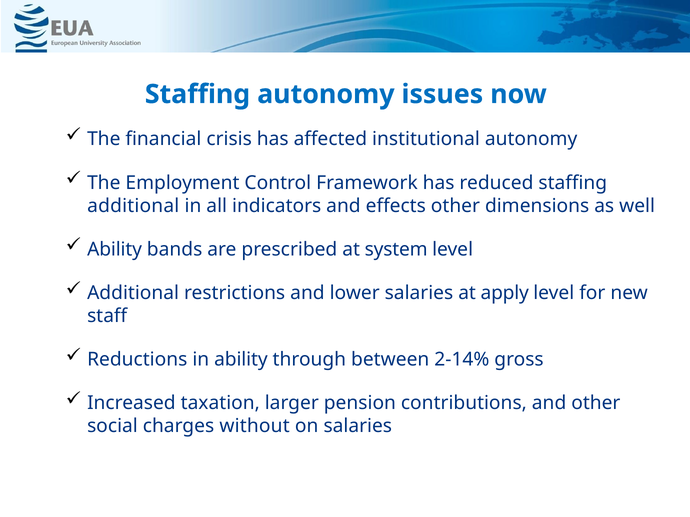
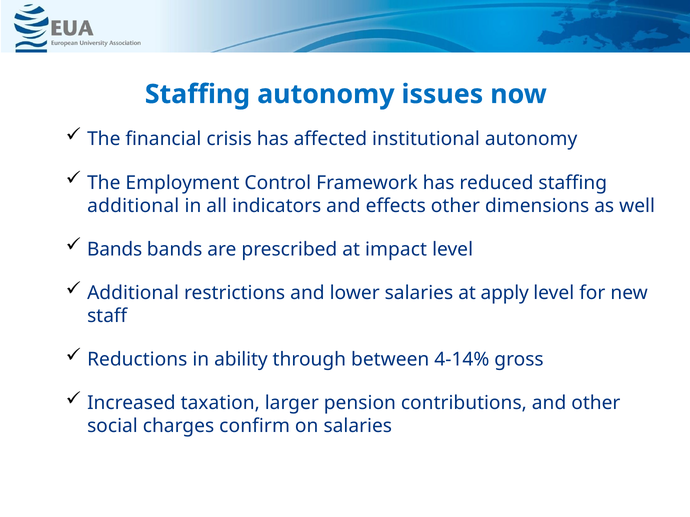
Ability: Ability -> Bands (115, 249)
system: system -> impact (396, 249)
2-14%: 2-14% -> 4-14% (462, 360)
without: without -> confirm (255, 426)
